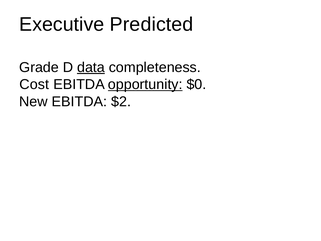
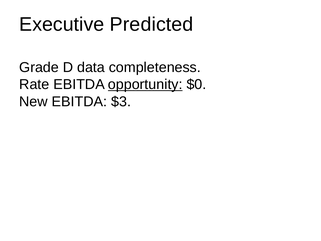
data underline: present -> none (91, 67)
Cost: Cost -> Rate (34, 84)
$2: $2 -> $3 (121, 102)
